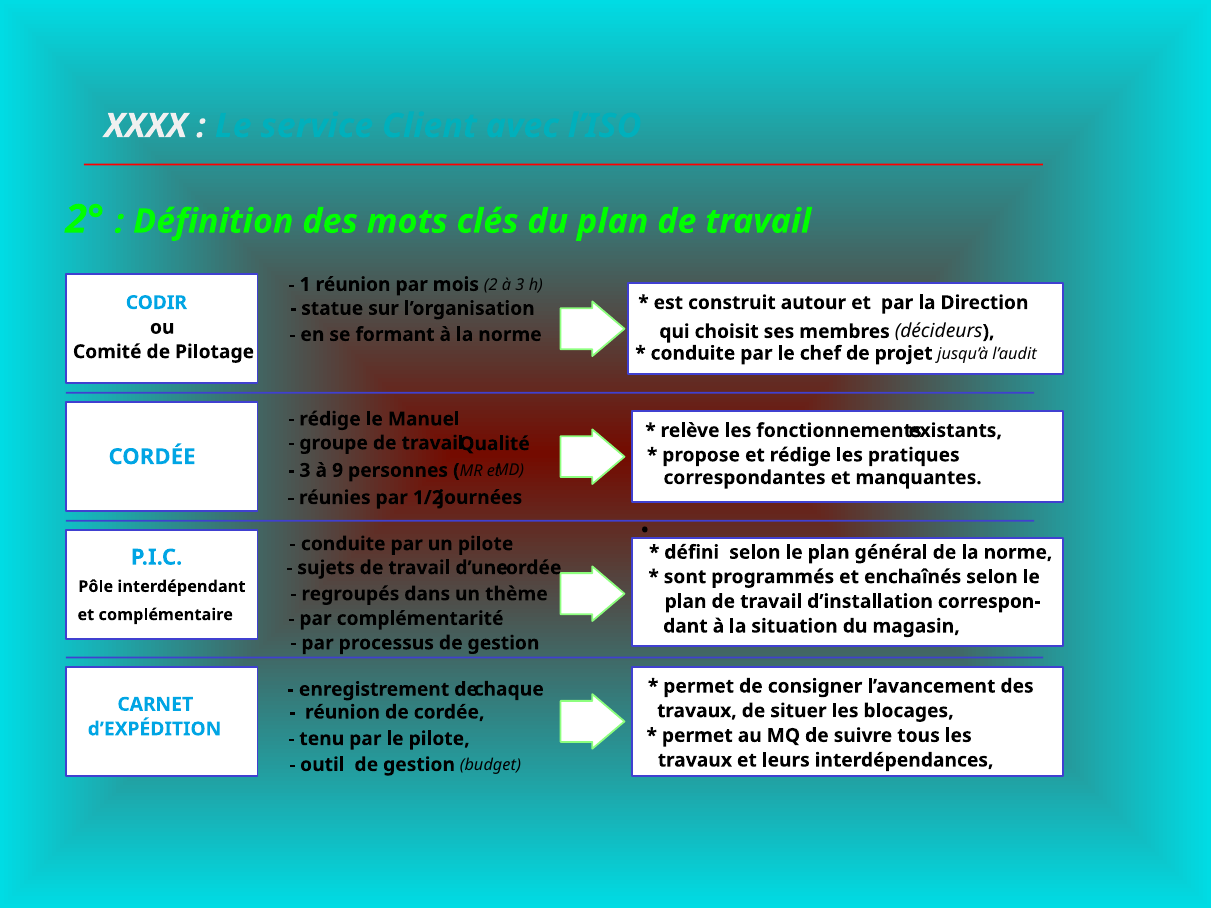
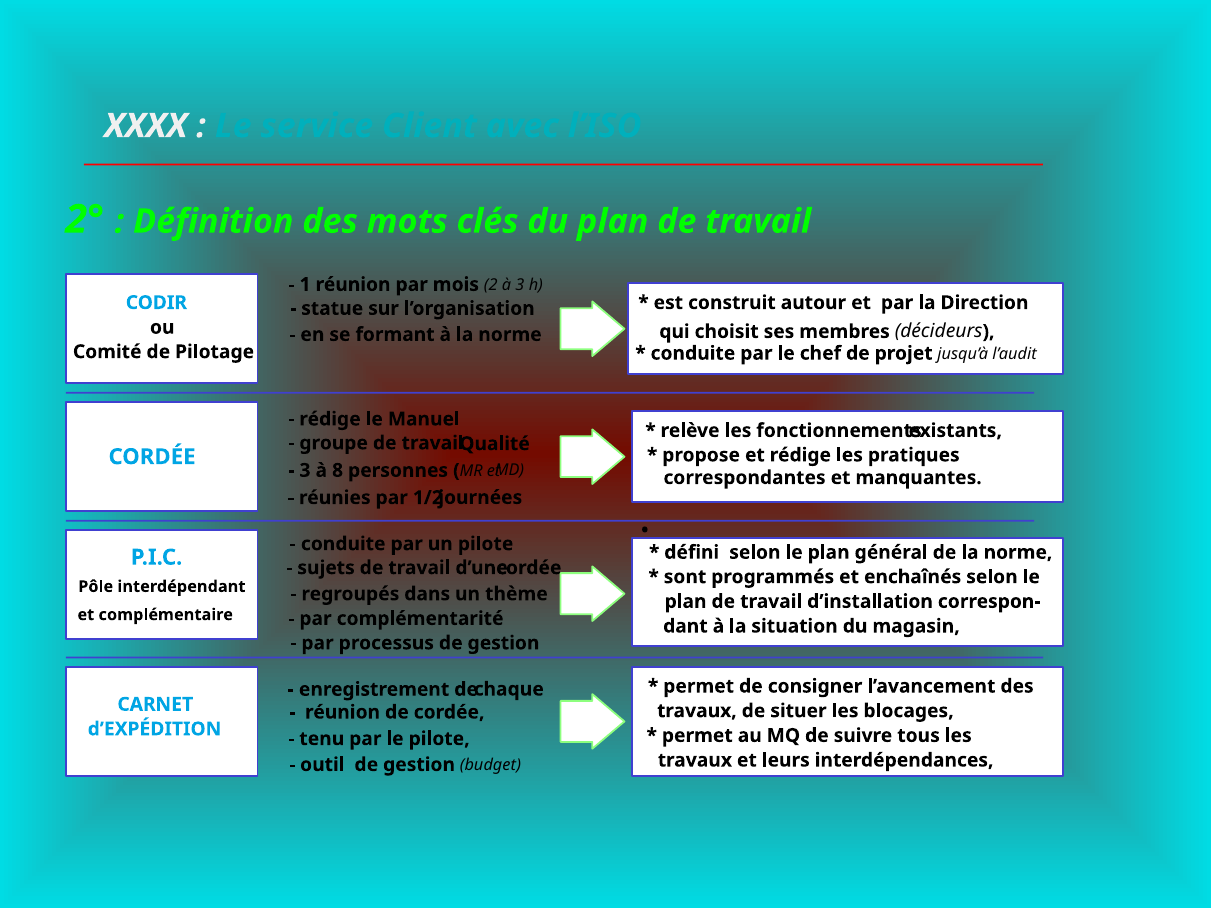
9: 9 -> 8 (338, 471)
